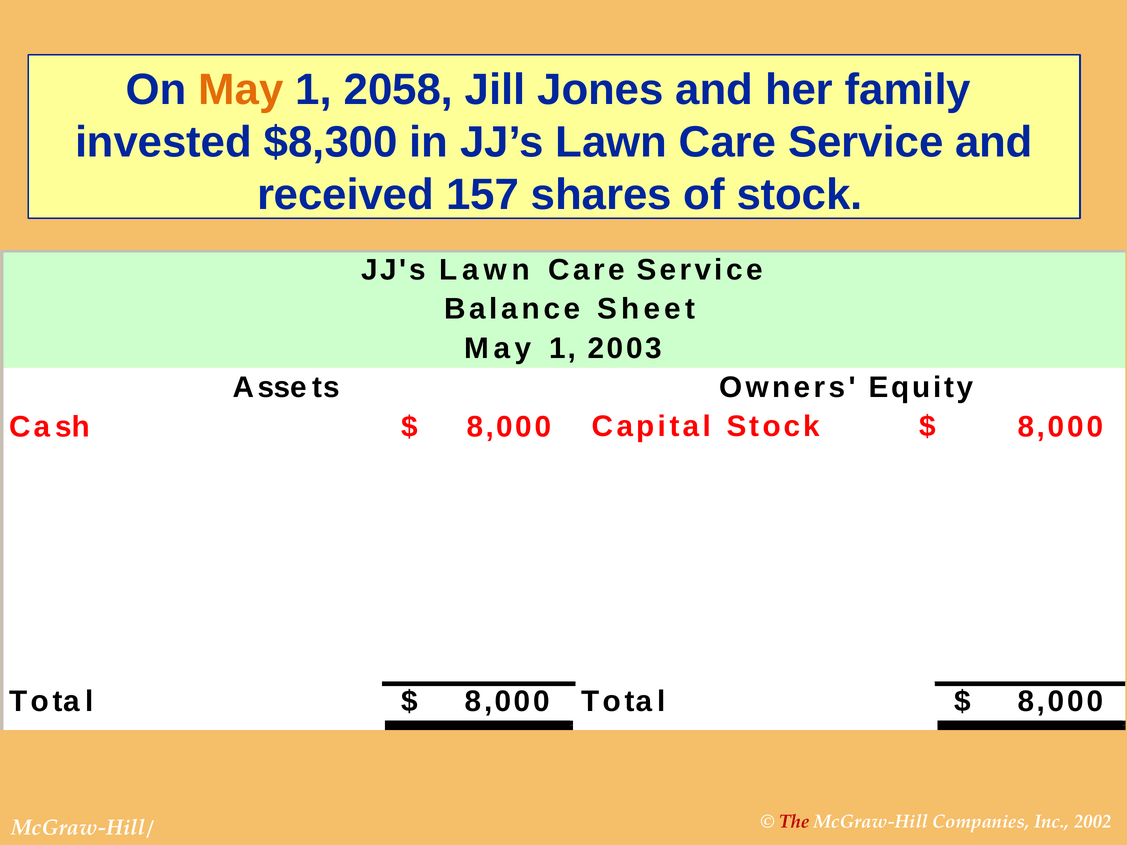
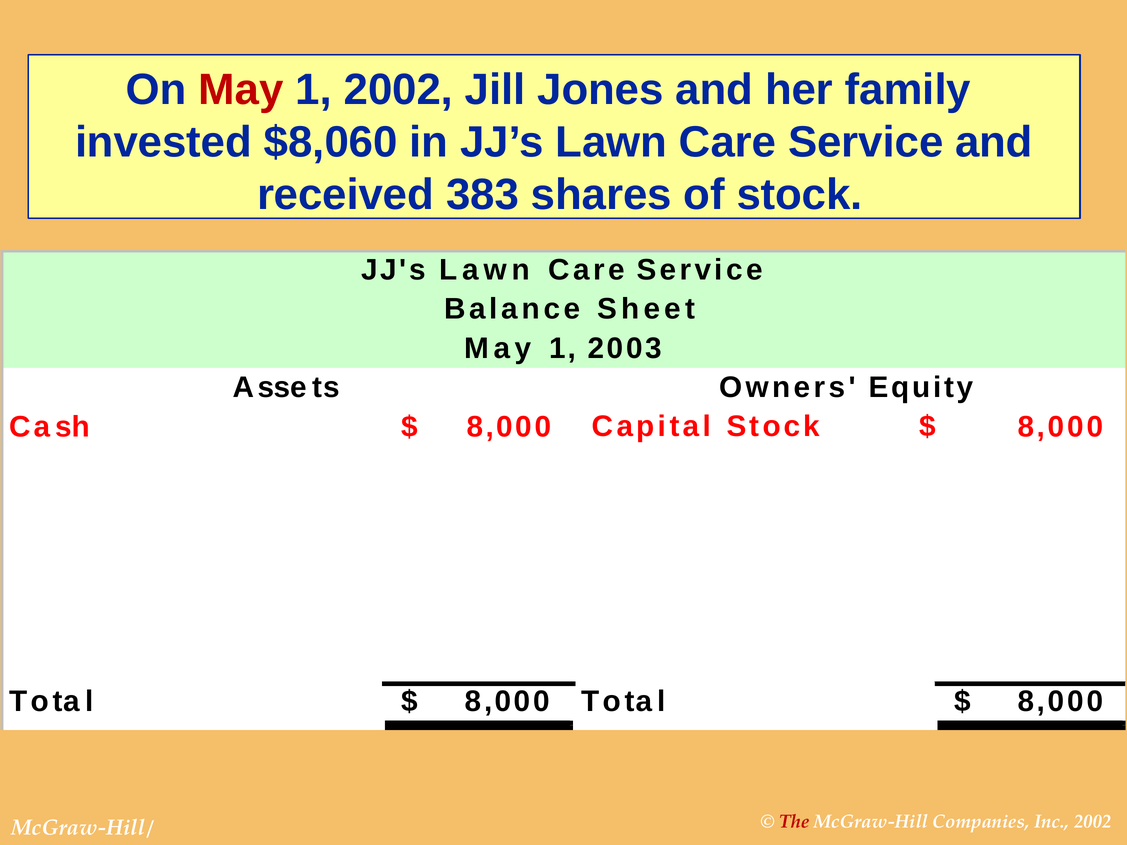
May colour: orange -> red (241, 90)
1 2058: 2058 -> 2002 (398, 90)
$8,300: $8,300 -> $8,060 (331, 142)
157: 157 -> 383 (482, 195)
